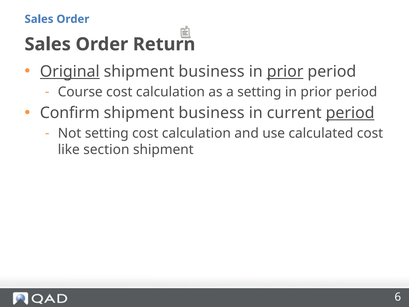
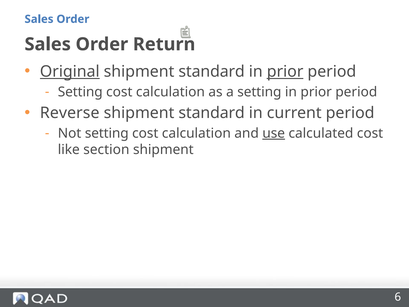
business: business -> standard (212, 72)
Course: Course -> Setting (80, 92)
Confirm: Confirm -> Reverse (70, 113)
business: business -> standard (212, 113)
period underline: present -> none (350, 113)
use underline: none -> present (274, 133)
